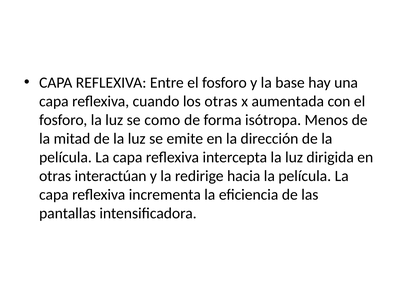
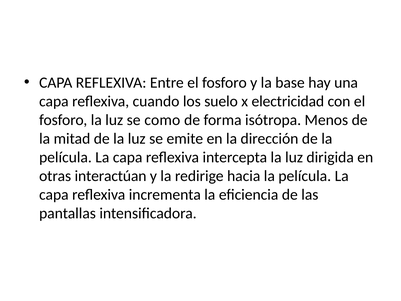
los otras: otras -> suelo (221, 101)
aumentada: aumentada -> electricidad (288, 101)
